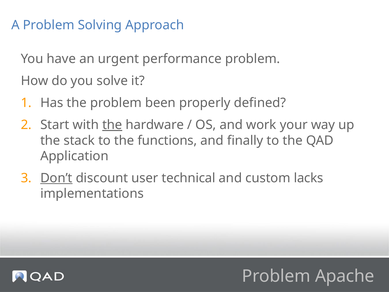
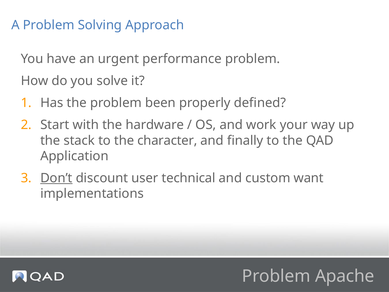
the underline: present -> none (112, 125)
functions: functions -> character (167, 140)
lacks: lacks -> want (309, 178)
